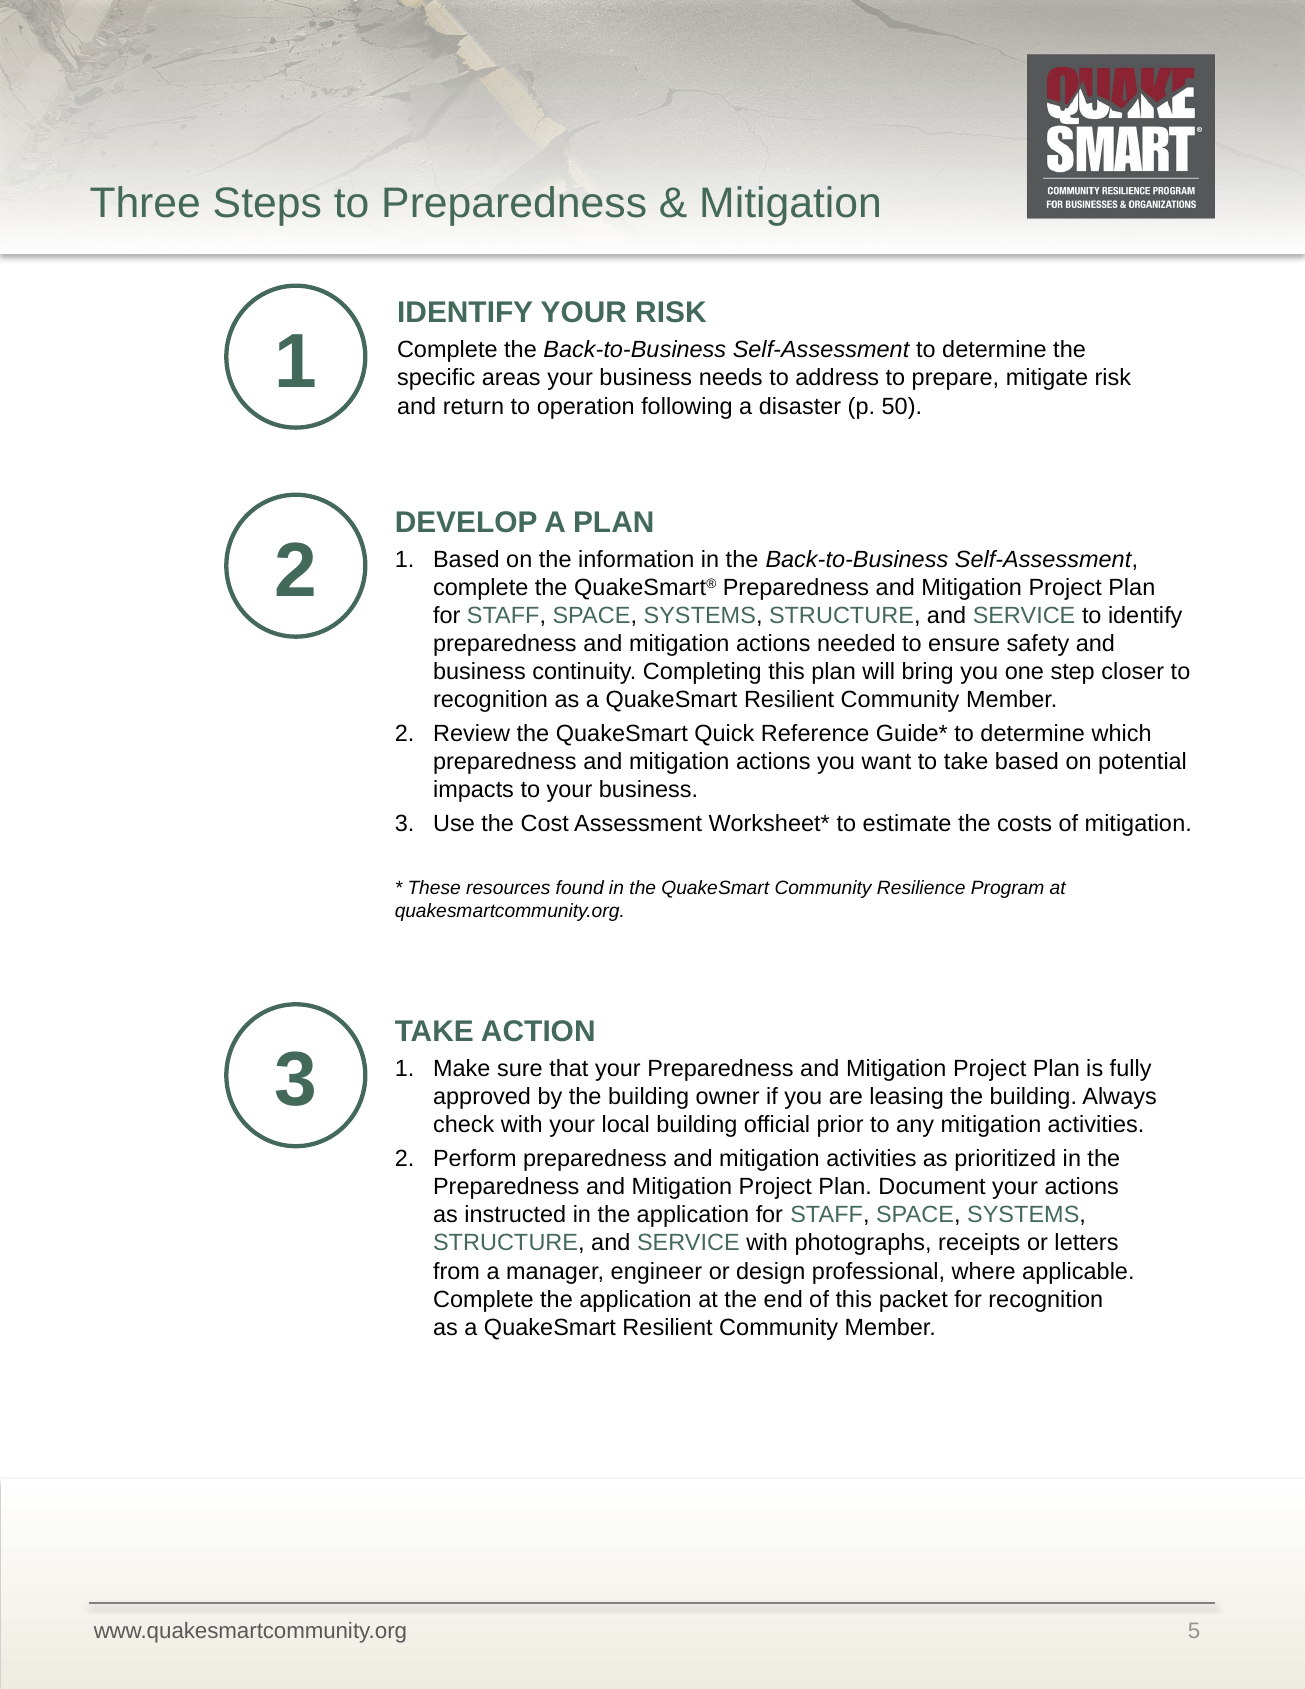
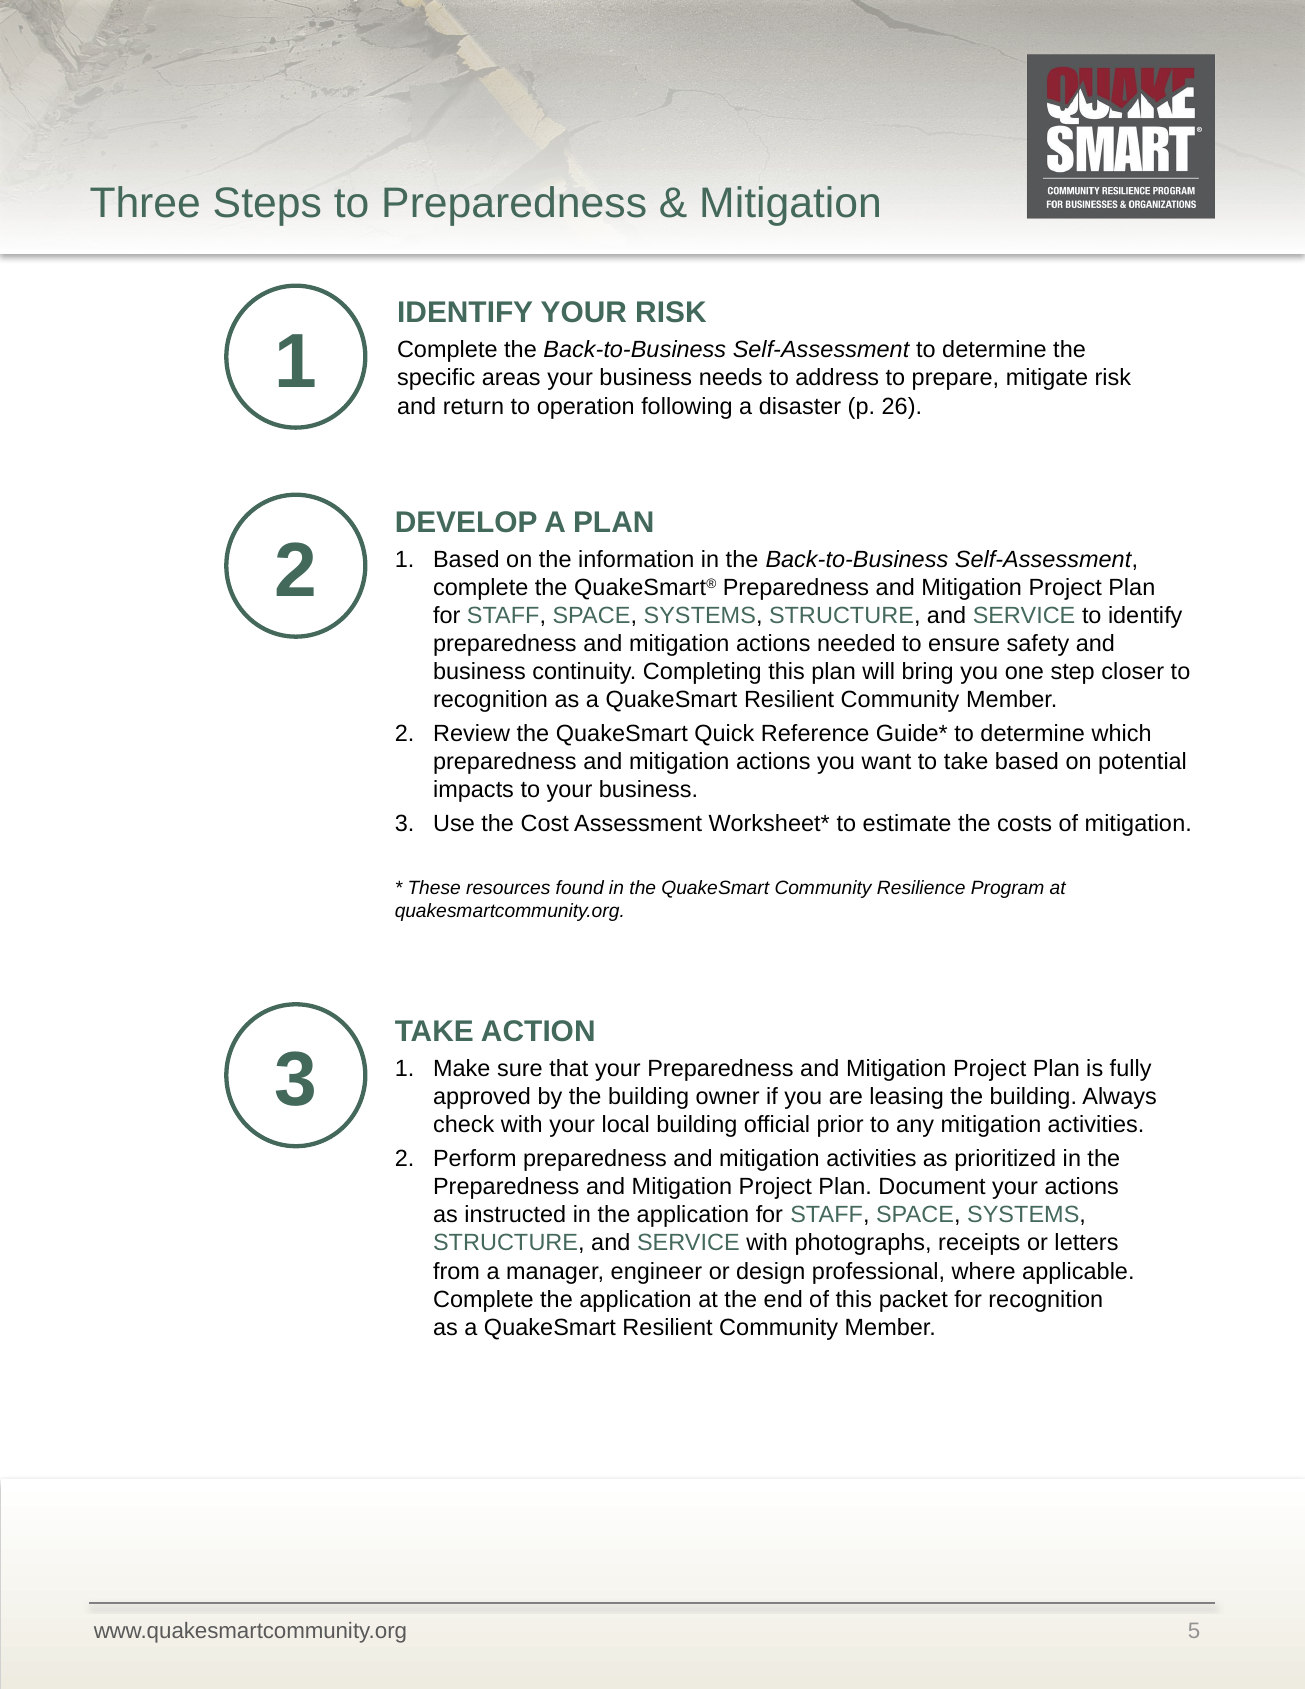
50: 50 -> 26 (902, 406)
